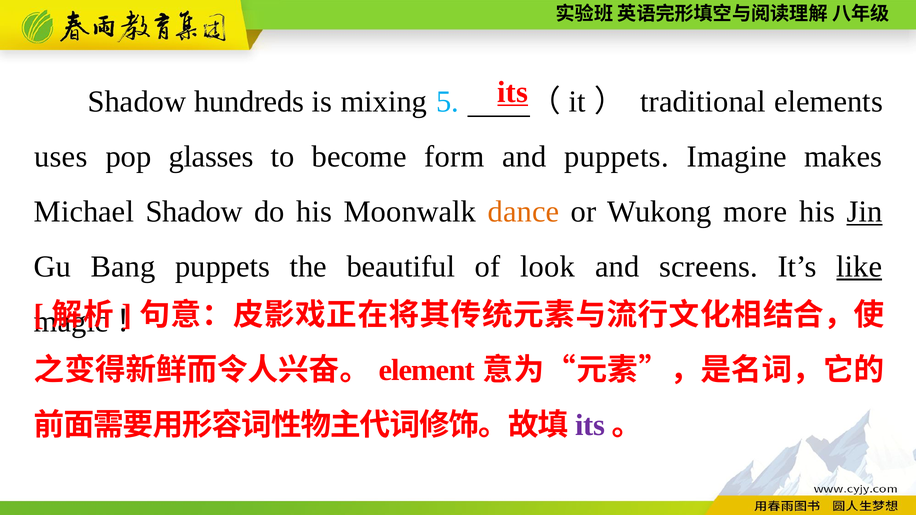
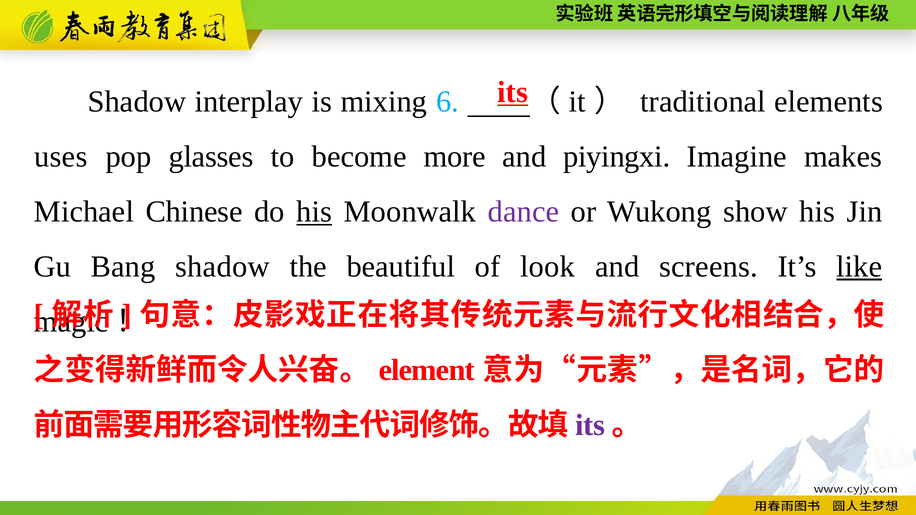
hundreds: hundreds -> interplay (249, 102)
5: 5 -> 6 (448, 102)
form: form -> more (455, 157)
and puppets: puppets -> piyingxi (617, 157)
Michael Shadow: Shadow -> Chinese (194, 212)
his underline: none -> present (314, 212)
dance colour: orange -> purple (524, 212)
more: more -> show (755, 212)
Jin underline: present -> none (864, 212)
Bang puppets: puppets -> shadow (222, 267)
